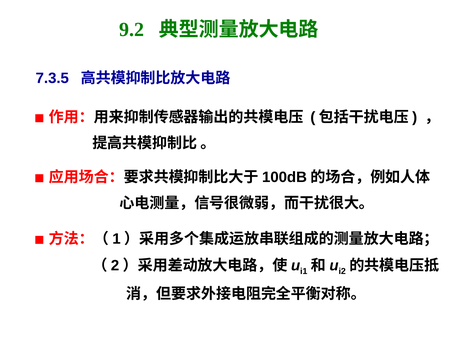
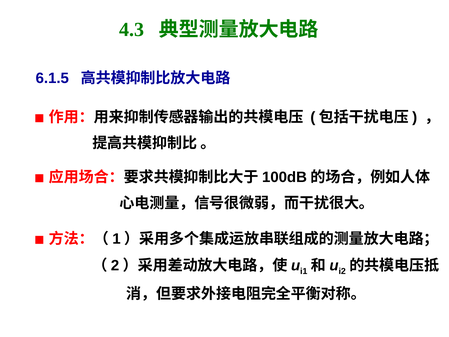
9.2: 9.2 -> 4.3 (132, 30)
7.3.5: 7.3.5 -> 6.1.5 (52, 78)
